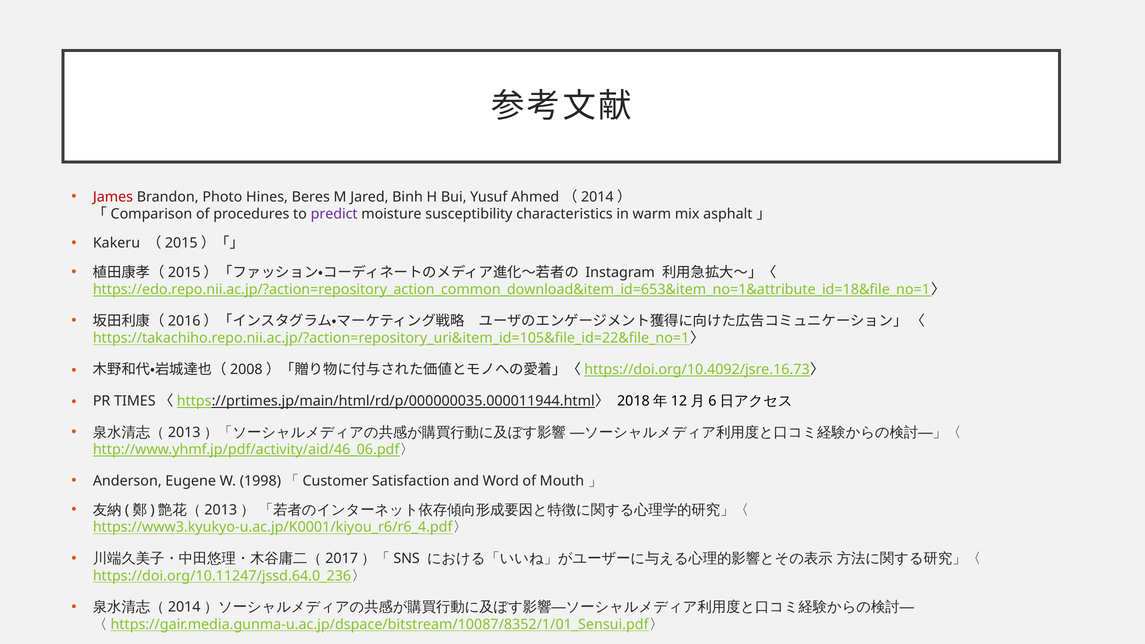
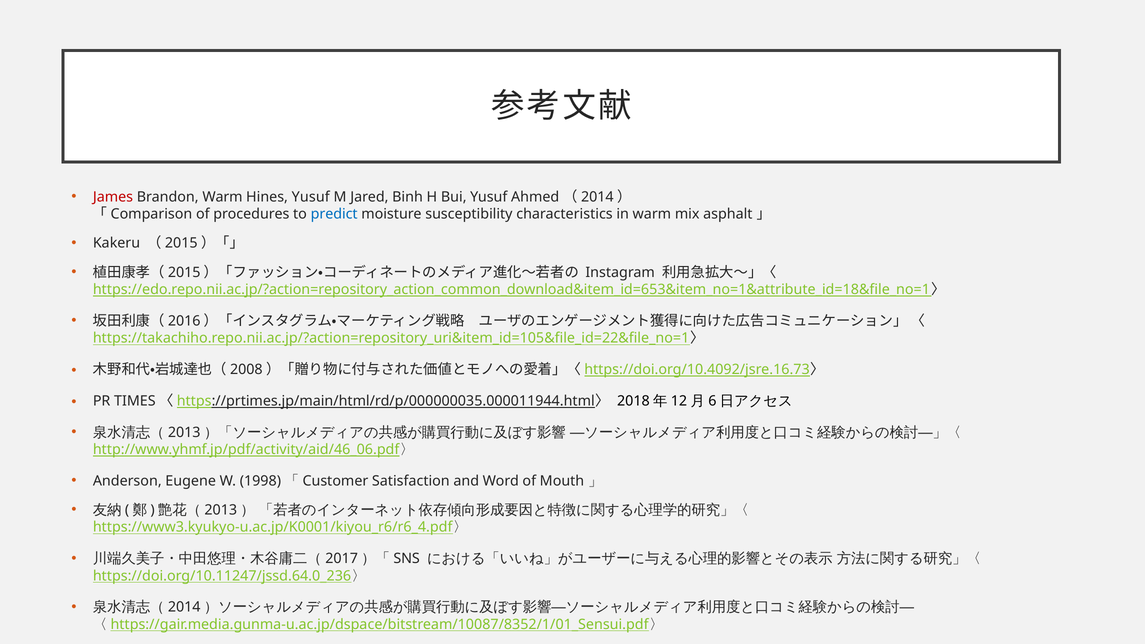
Brandon Photo: Photo -> Warm (222, 197)
Hines Beres: Beres -> Yusuf (311, 197)
predict colour: purple -> blue (334, 214)
